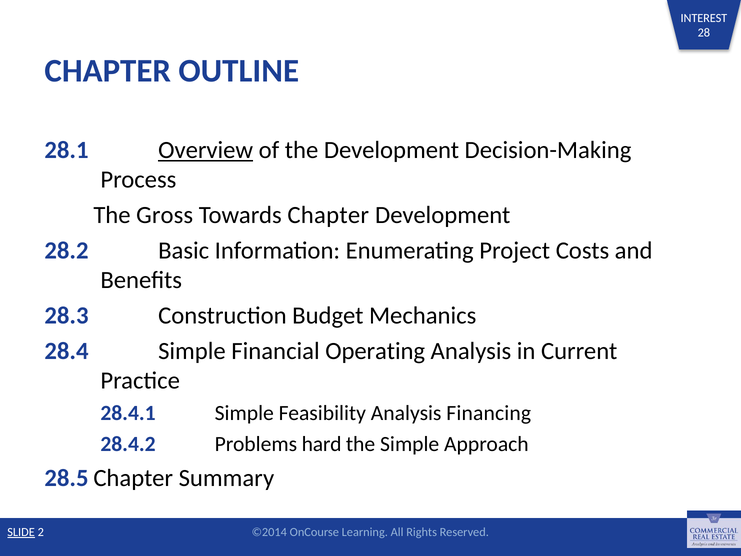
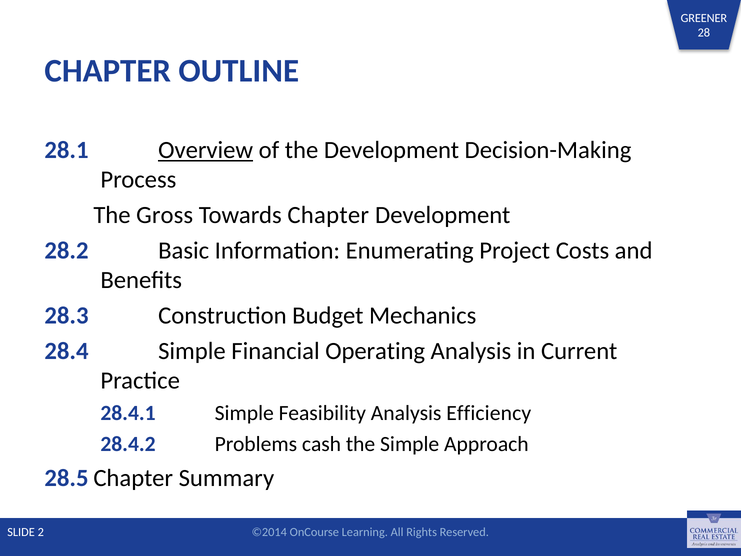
INTEREST: INTEREST -> GREENER (704, 18)
Financing: Financing -> Efficiency (489, 413)
hard: hard -> cash (322, 444)
SLIDE underline: present -> none (21, 532)
